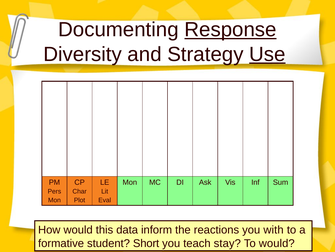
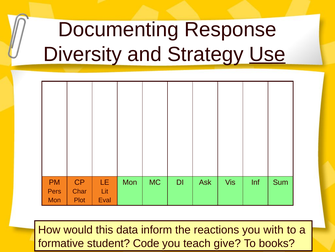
Response underline: present -> none (230, 30)
Short: Short -> Code (146, 243)
stay: stay -> give (227, 243)
To would: would -> books (277, 243)
